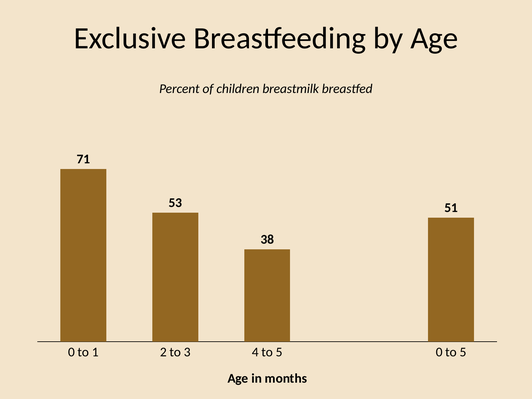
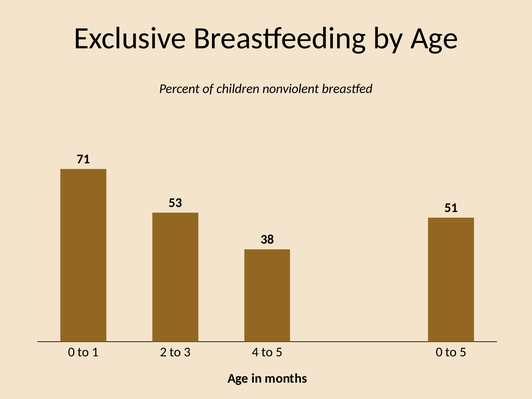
breastmilk: breastmilk -> nonviolent (291, 89)
